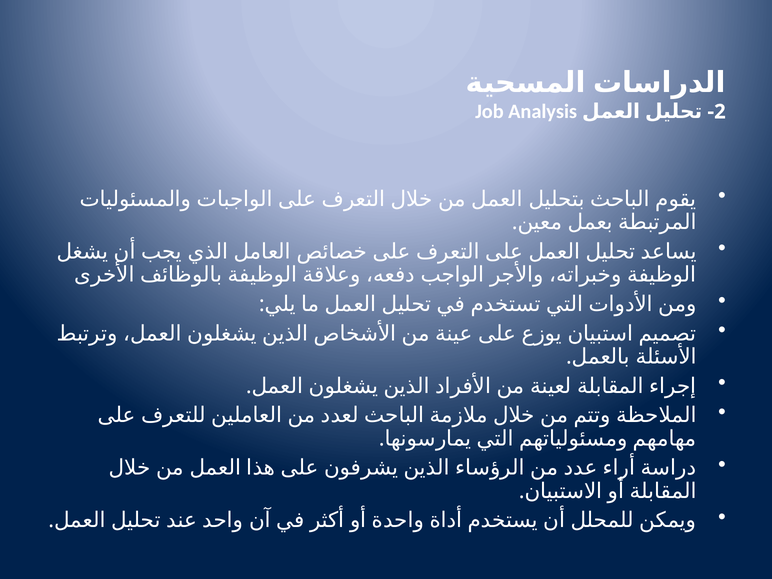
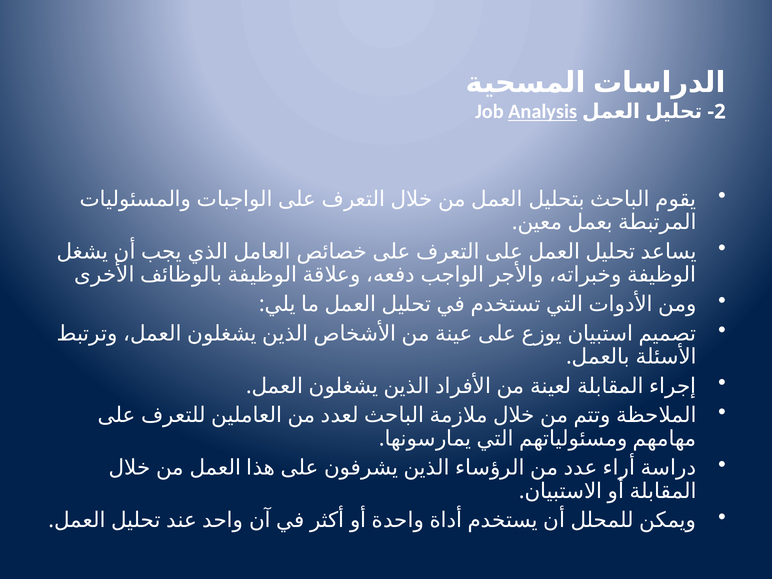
Analysis underline: none -> present (543, 112)
